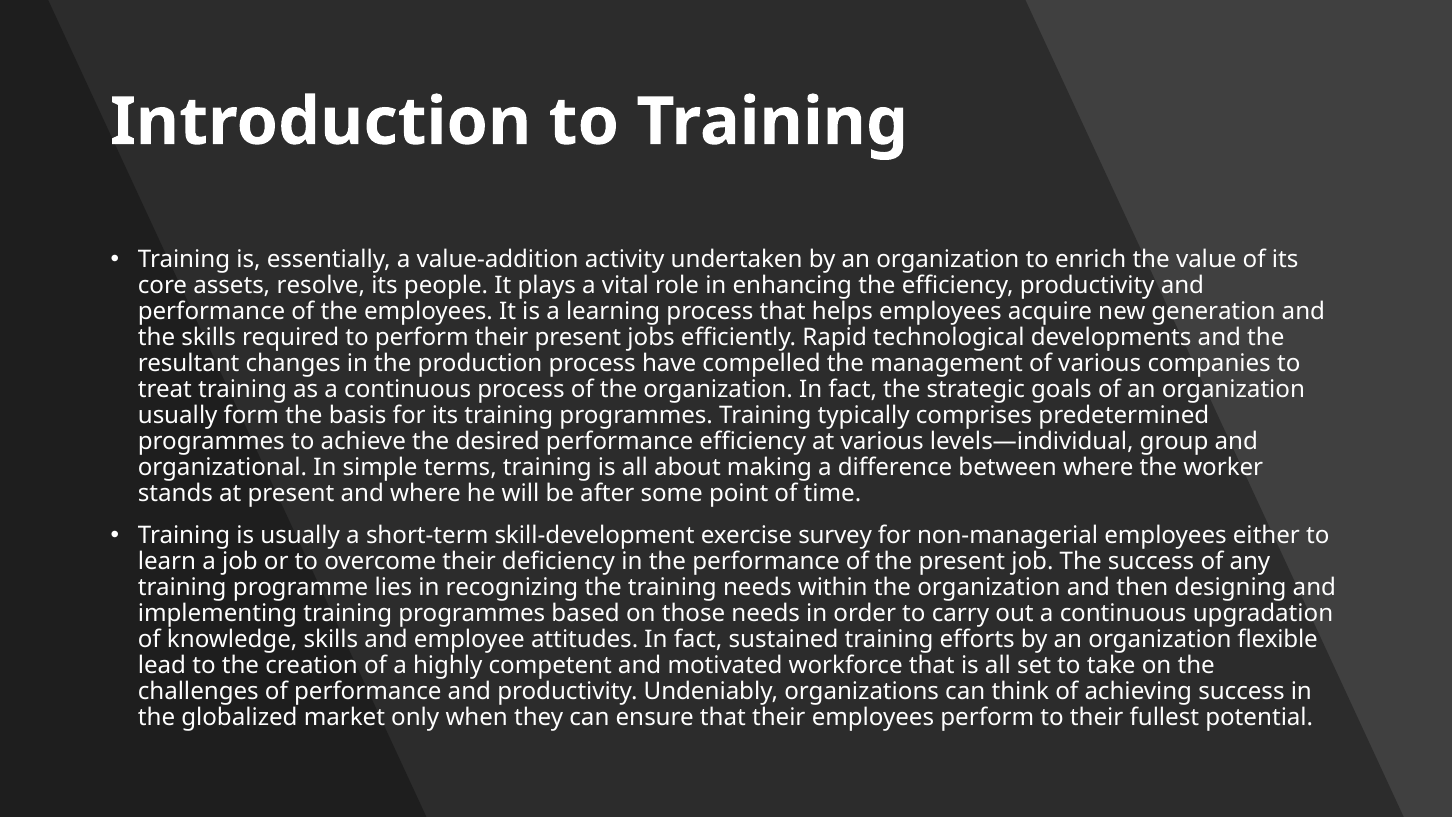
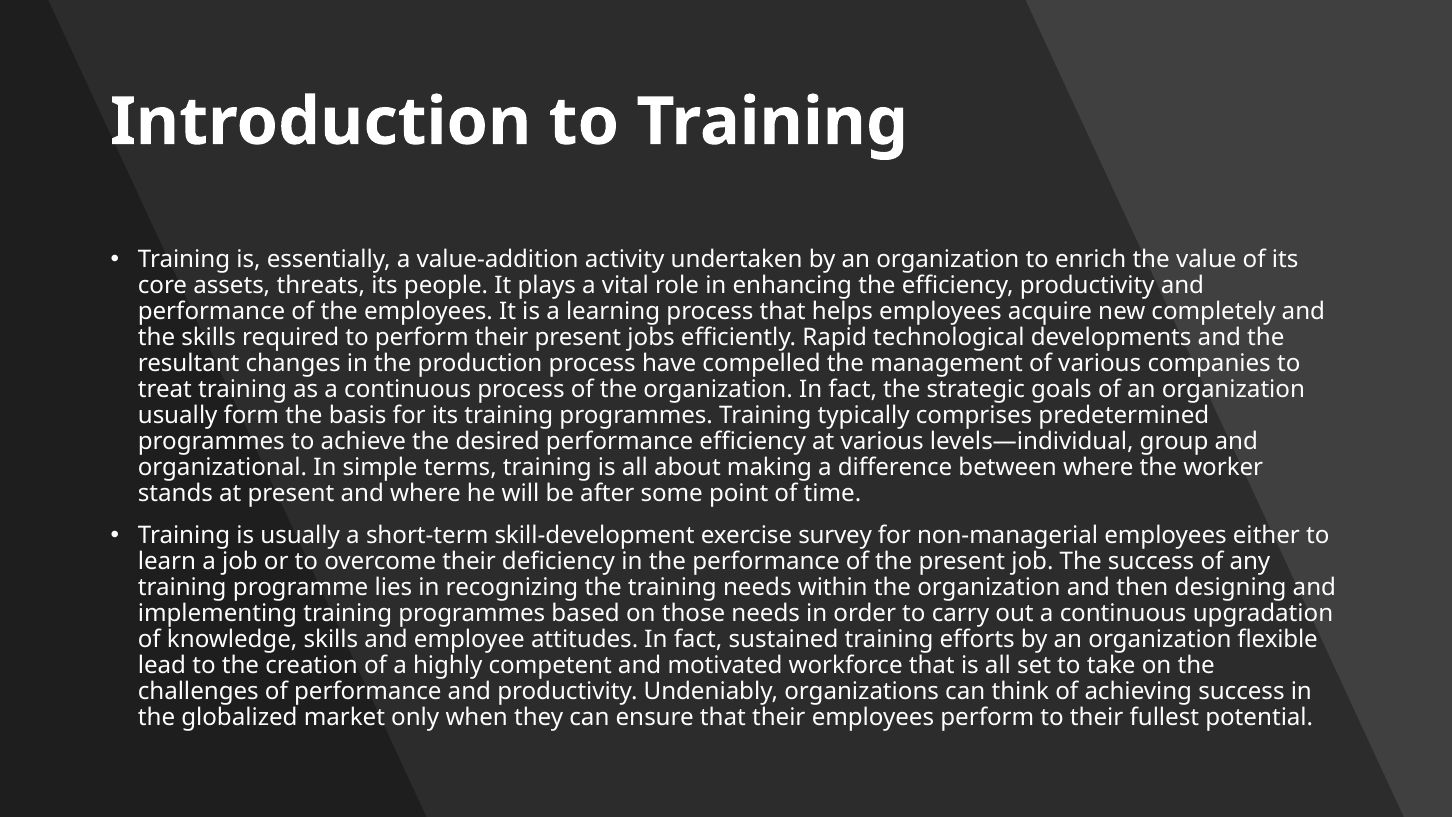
resolve: resolve -> threats (321, 285)
generation: generation -> completely (1214, 311)
